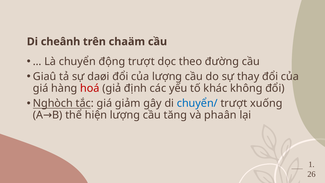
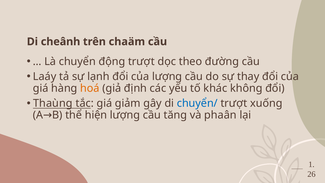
Giaû: Giaû -> Laáy (45, 76)
daøi: daøi -> lạnh (98, 76)
hoá colour: red -> orange (90, 88)
Nghòch: Nghòch -> Thaùng (53, 103)
